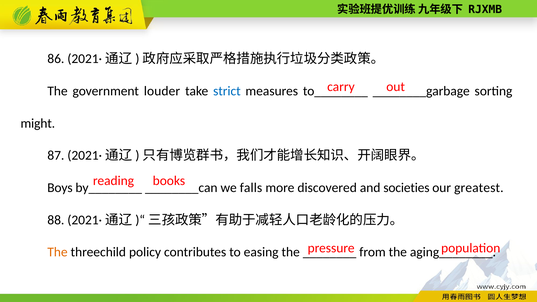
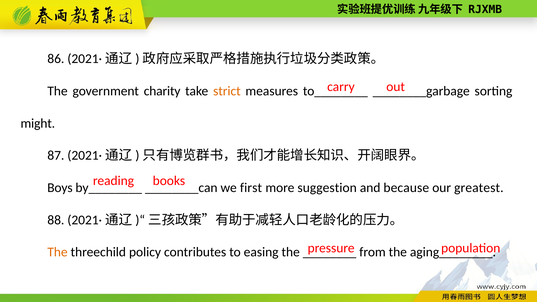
louder: louder -> charity (162, 91)
strict colour: blue -> orange (227, 91)
falls: falls -> first (251, 188)
discovered: discovered -> suggestion (327, 188)
societies: societies -> because (406, 188)
